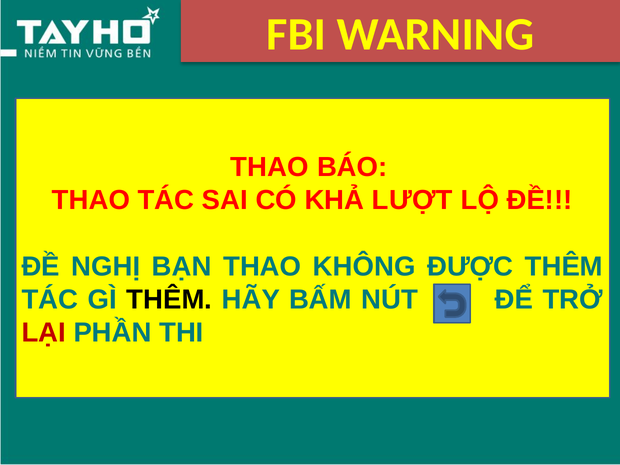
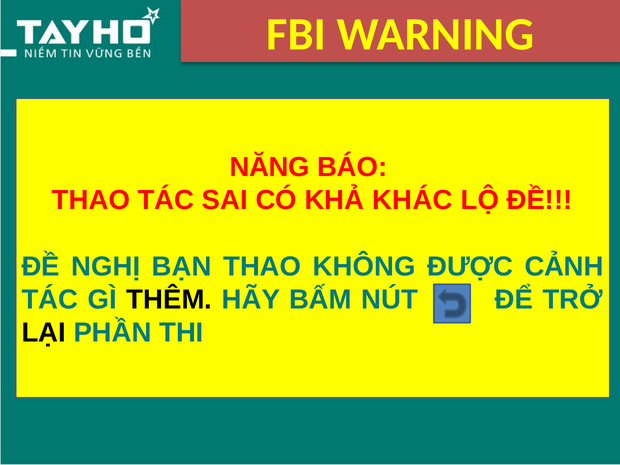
THAO: THAO -> NĂNG (270, 167)
LƯỢT: LƯỢT -> KHÁC (412, 200)
ĐƯỢC THÊM: THÊM -> CẢNH (564, 266)
LẠI colour: red -> black (44, 333)
